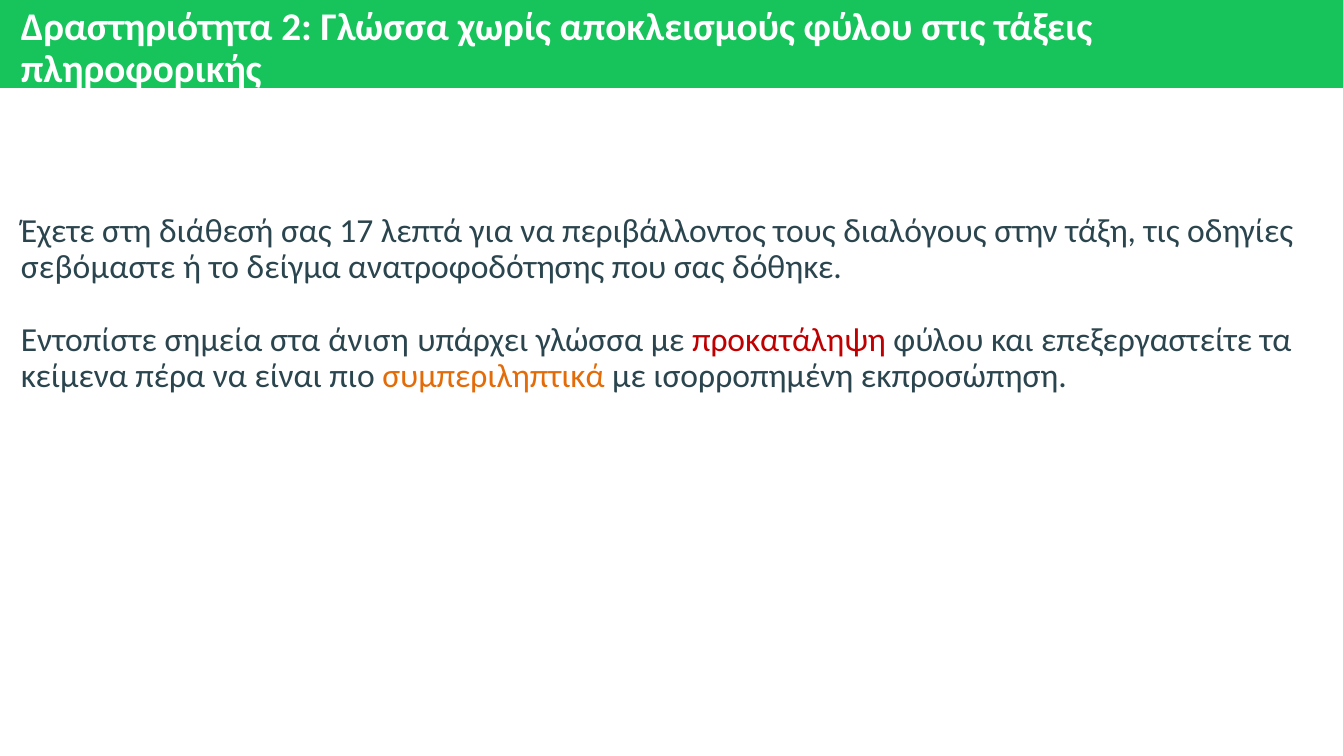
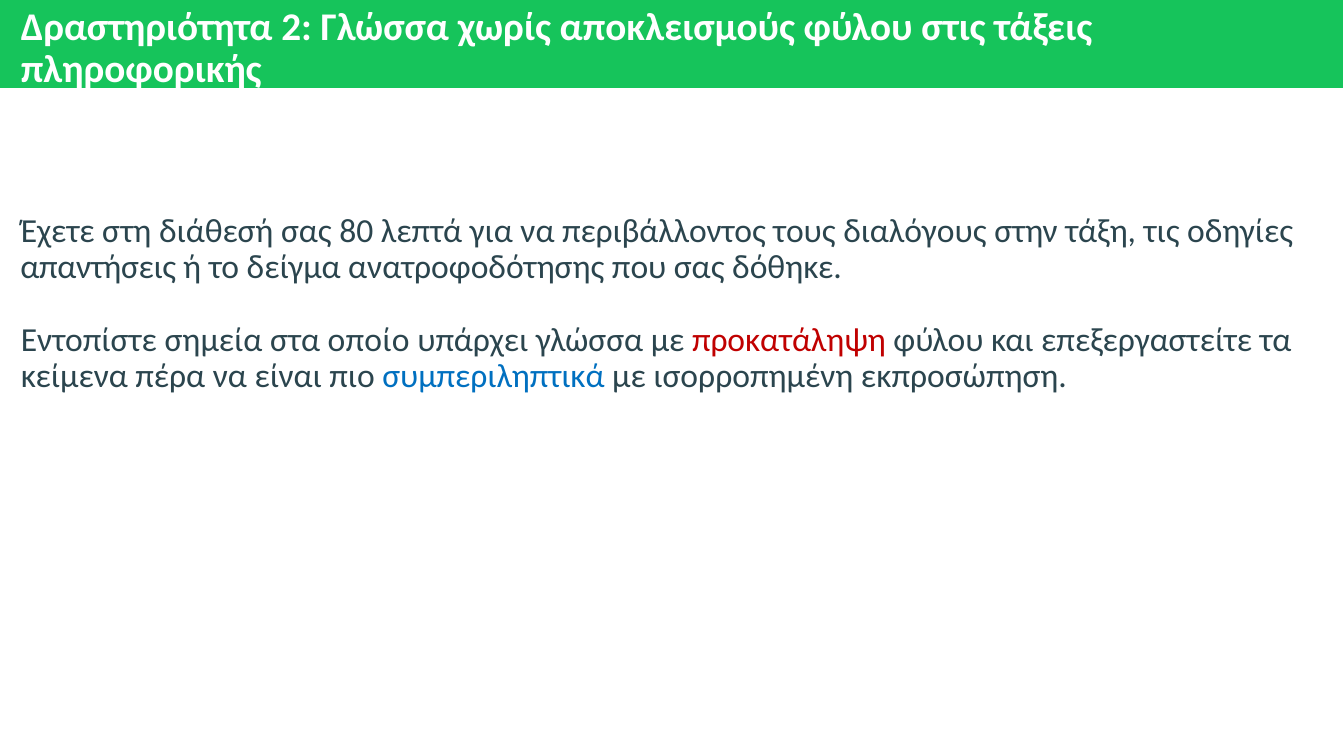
17: 17 -> 80 (356, 231)
σεβόμαστε: σεβόμαστε -> απαντήσεις (98, 268)
άνιση: άνιση -> οποίο (369, 340)
συμπεριληπτικά colour: orange -> blue (494, 376)
